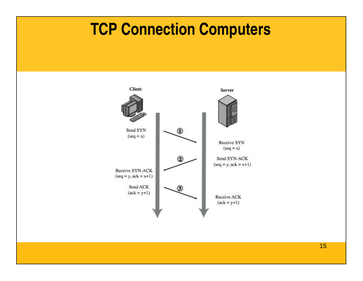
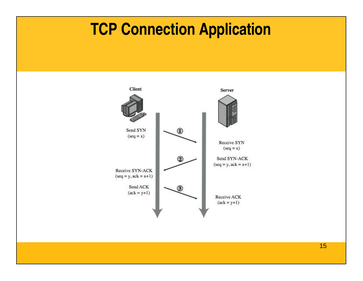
Computers: Computers -> Application (235, 29)
